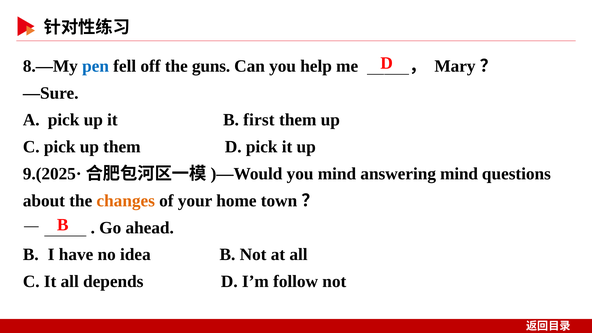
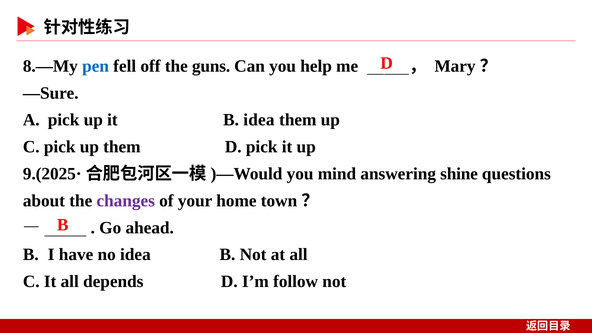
B first: first -> idea (259, 120)
answering mind: mind -> shine (459, 174)
changes colour: orange -> purple (126, 201)
